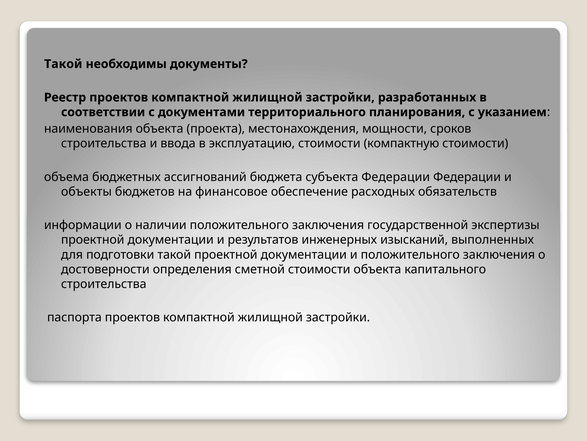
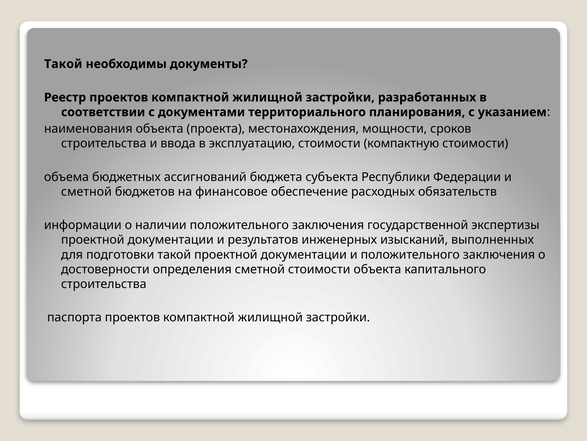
субъекта Федерации: Федерации -> Республики (396, 177)
объекты: объекты -> сметной (86, 191)
